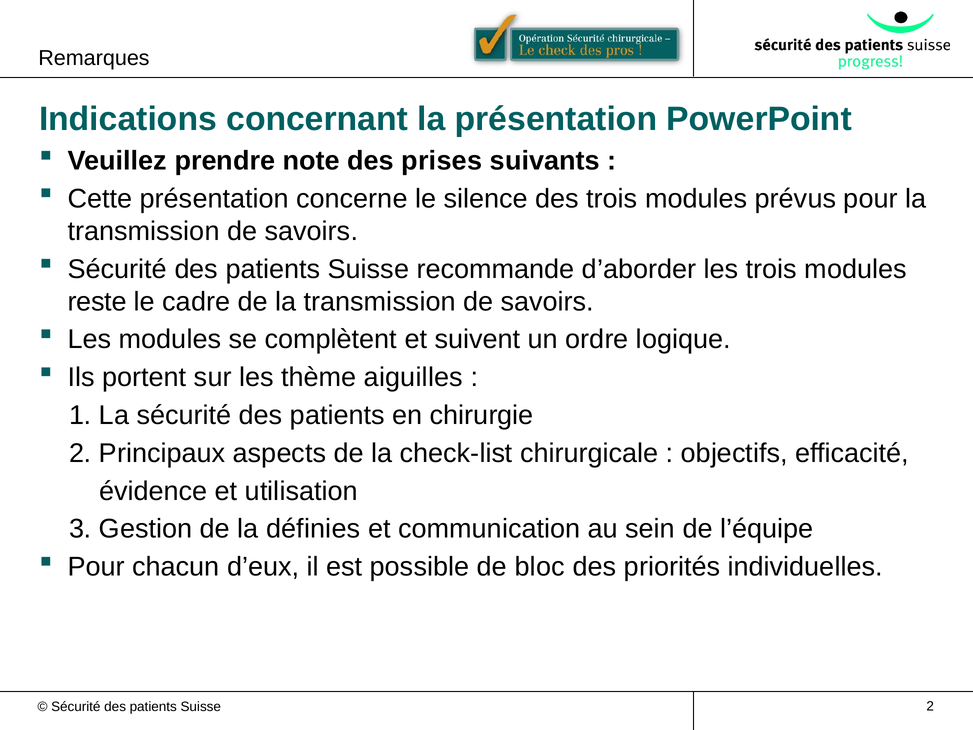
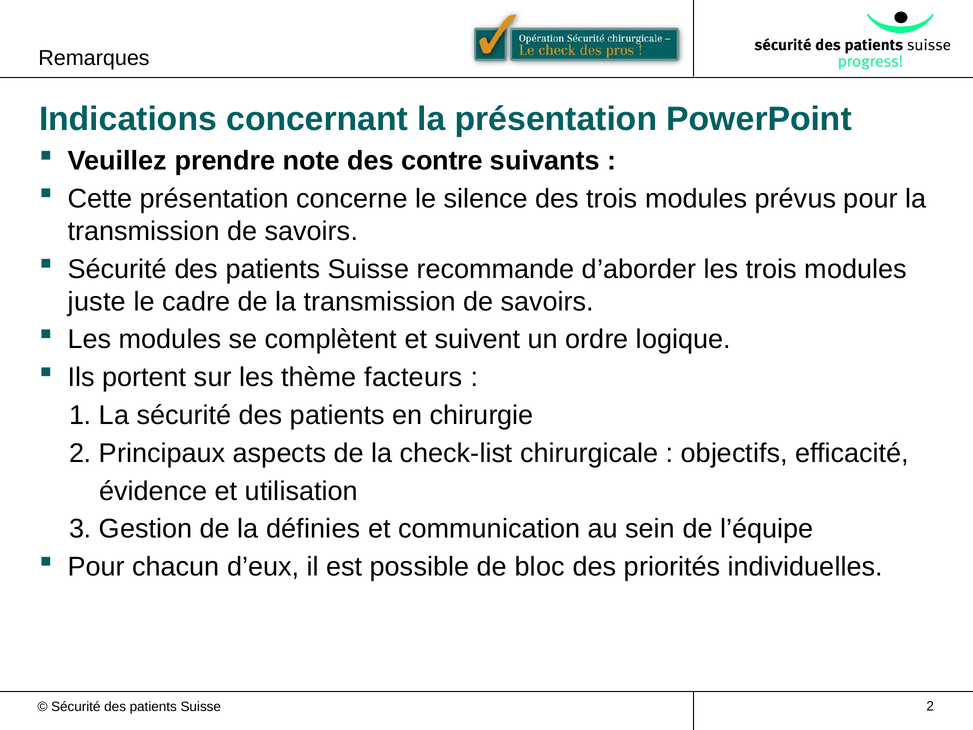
prises: prises -> contre (442, 161)
reste: reste -> juste (97, 301)
aiguilles: aiguilles -> facteurs (413, 377)
